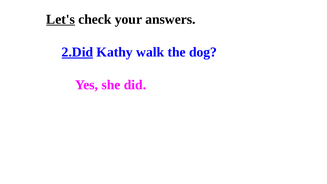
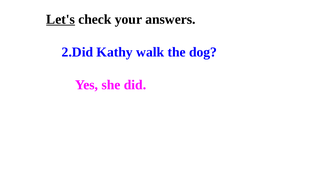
2.Did underline: present -> none (77, 52)
